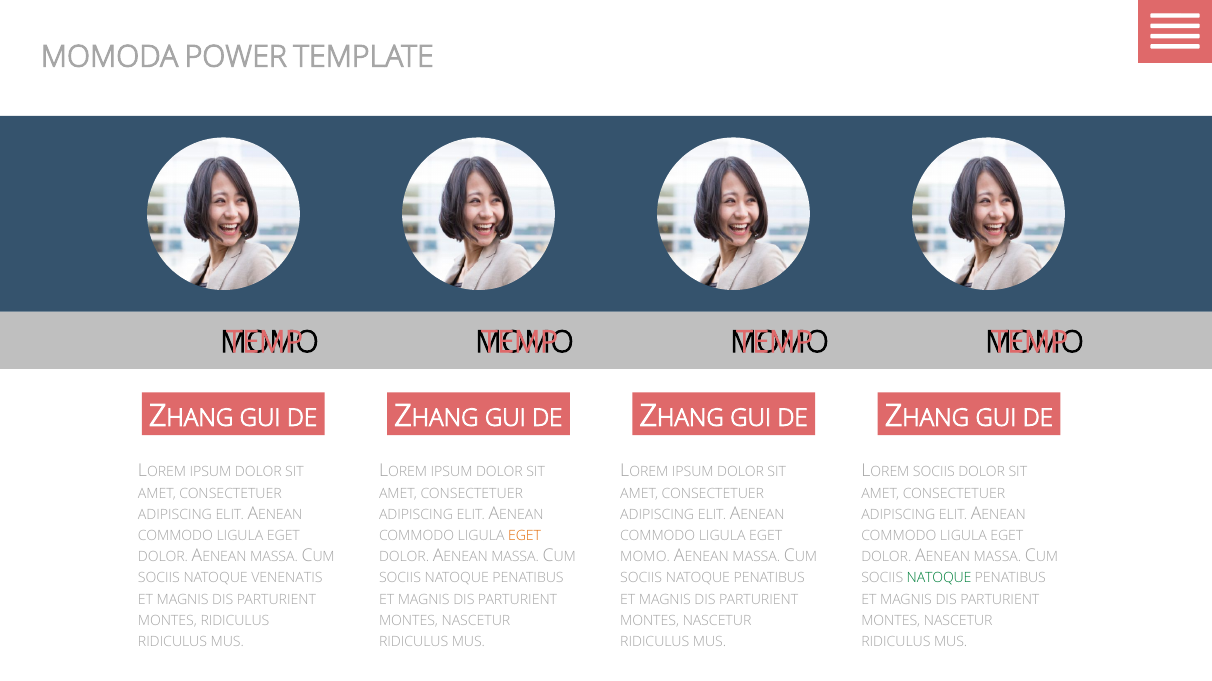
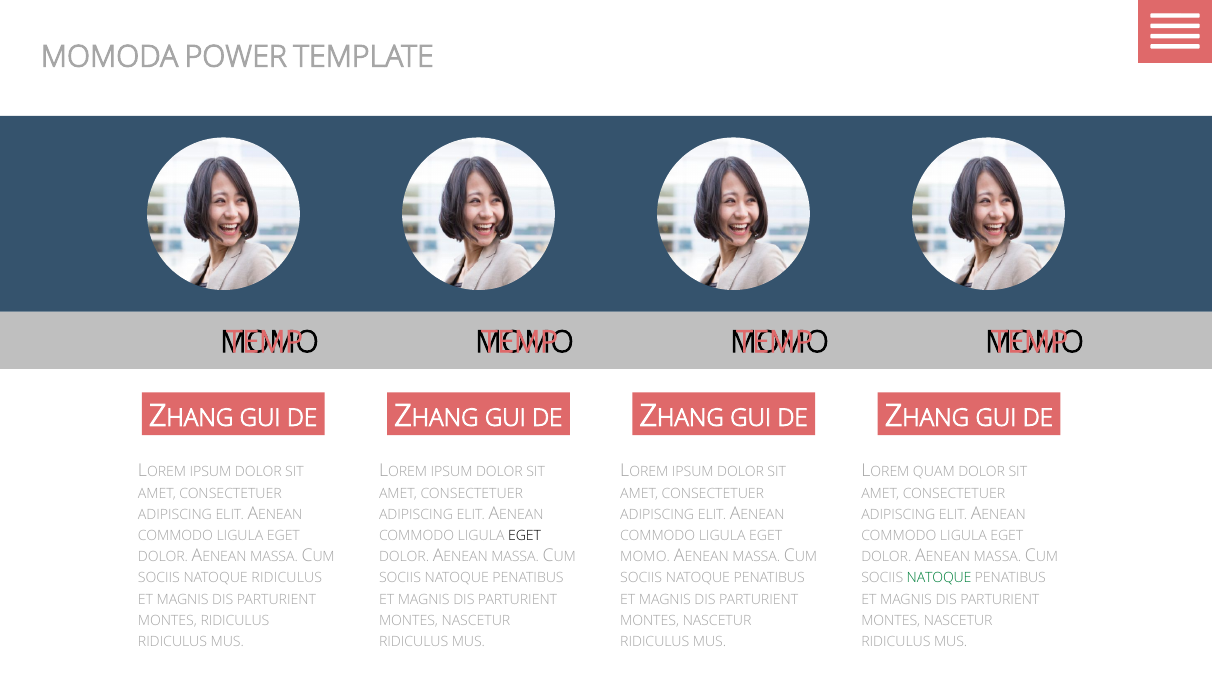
LOREM SOCIIS: SOCIIS -> QUAM (934, 473)
EGET colour: orange -> black (525, 536)
NATOQUE VENENATIS: VENENATIS -> RIDICULUS (287, 579)
